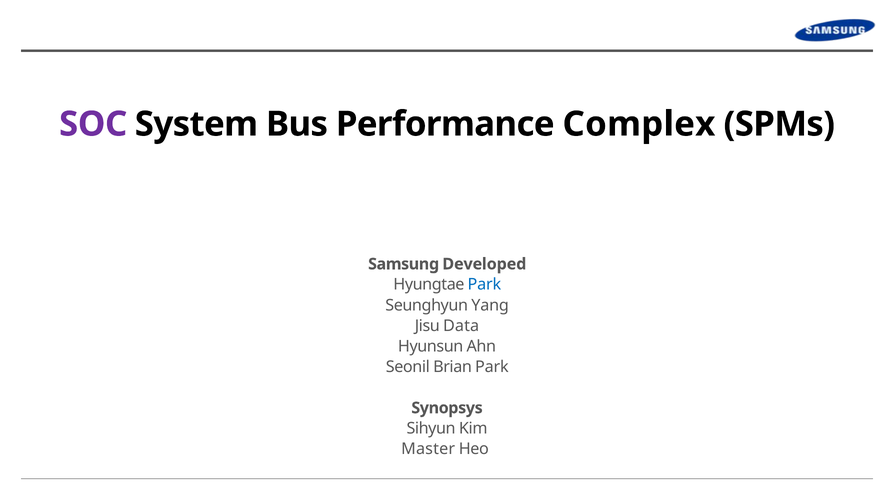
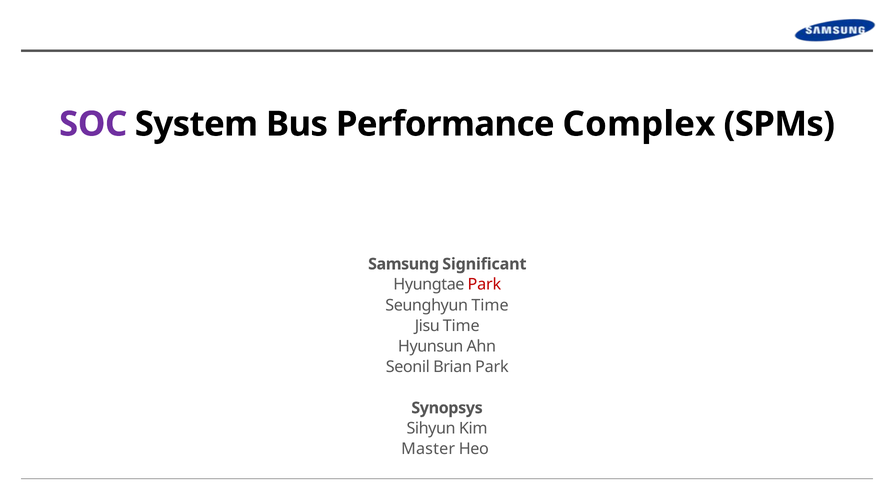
Developed: Developed -> Significant (484, 264)
Park colour: blue -> red (484, 285)
Seunghyun Yang: Yang -> Time (490, 305)
Jisu Data: Data -> Time (461, 326)
